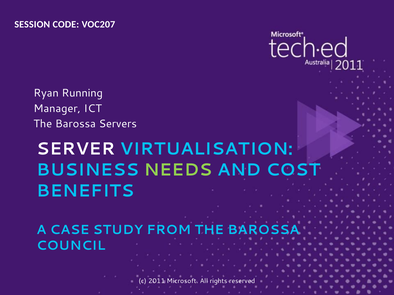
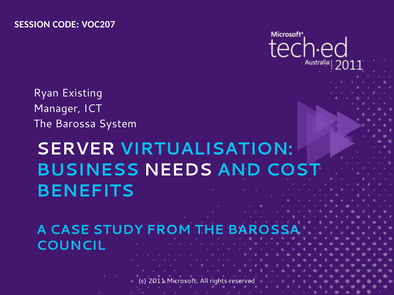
Running: Running -> Existing (82, 93)
Servers: Servers -> System (118, 124)
NEEDS colour: light green -> white (178, 170)
